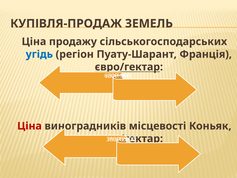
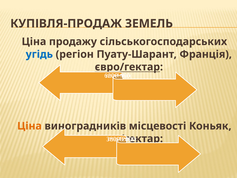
Ціна colour: red -> orange (29, 126)
